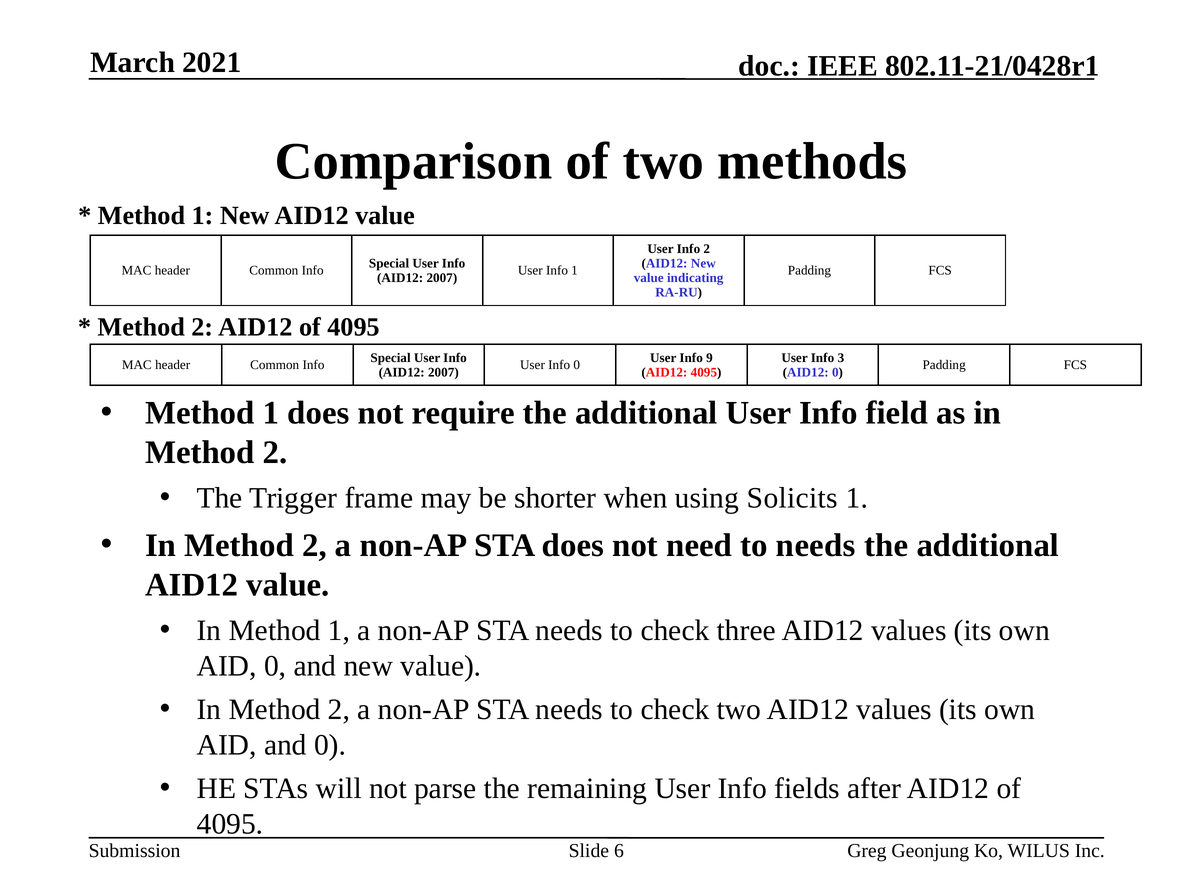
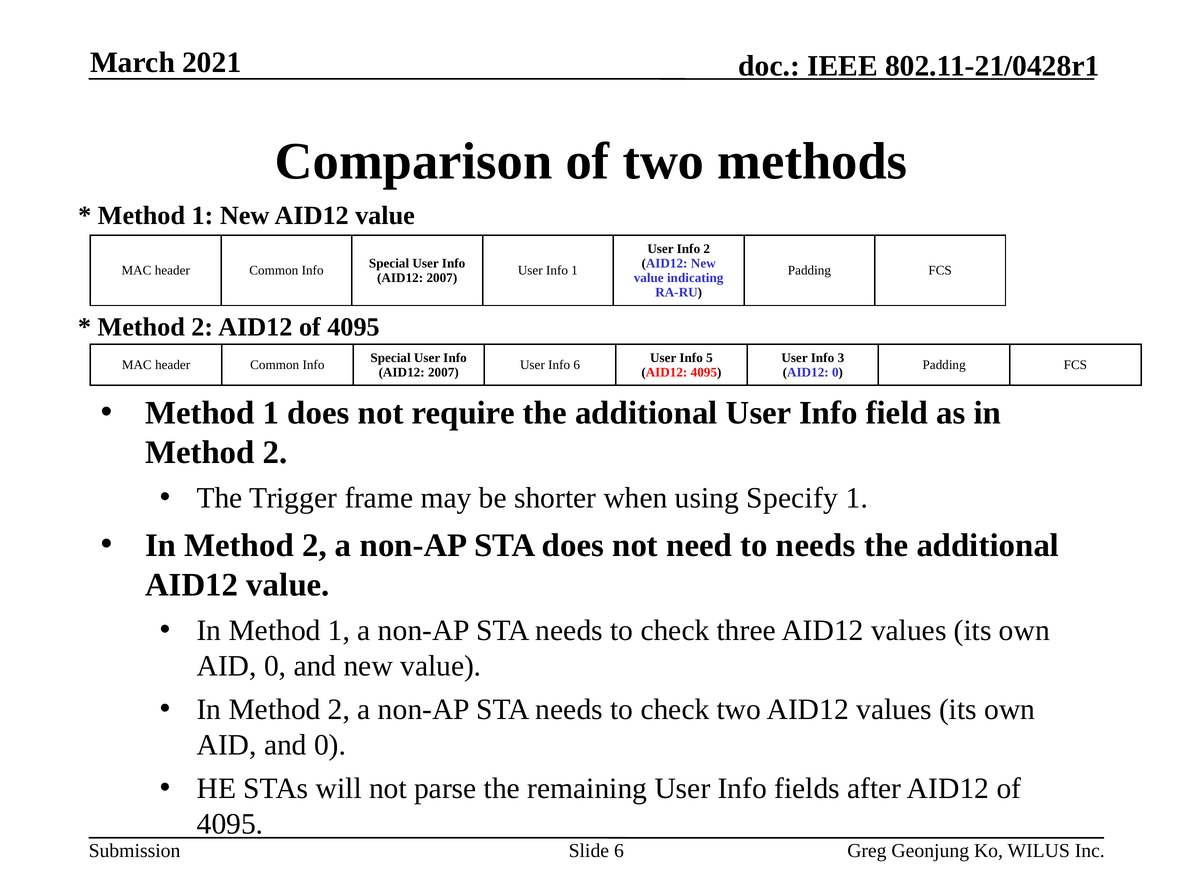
9: 9 -> 5 (709, 358)
Info 0: 0 -> 6 (577, 365)
Solicits: Solicits -> Specify (792, 498)
